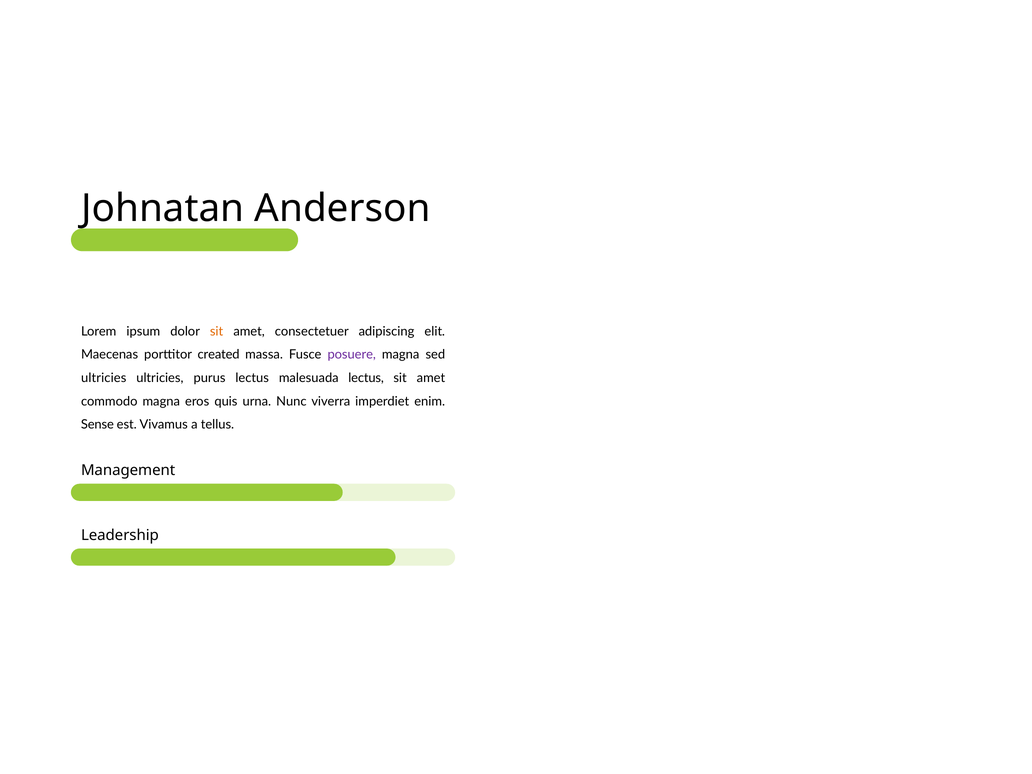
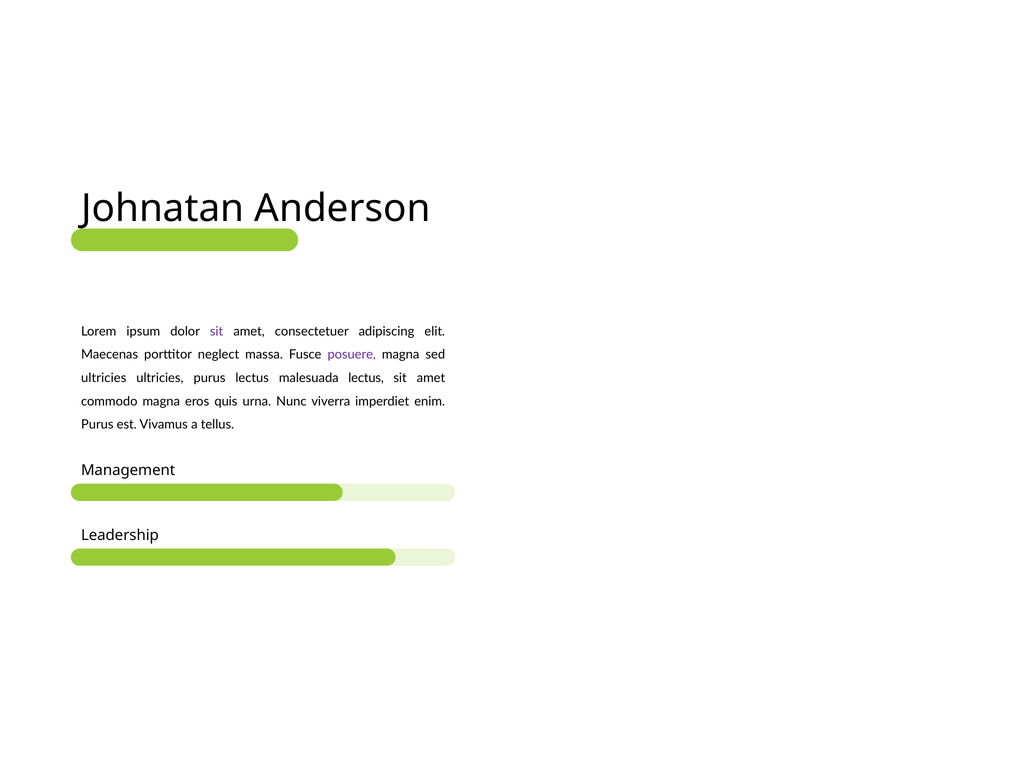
sit colour: orange -> purple (217, 331)
created: created -> neglect (219, 355)
Sense: Sense -> Purus (97, 425)
